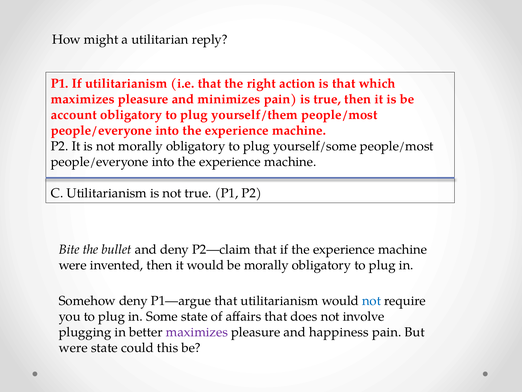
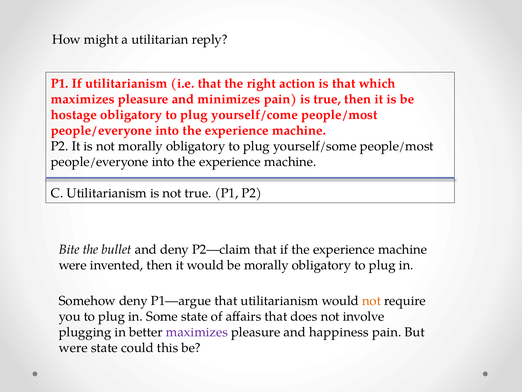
account: account -> hostage (74, 115)
yourself/them: yourself/them -> yourself/come (255, 115)
not colour: blue -> orange (372, 301)
